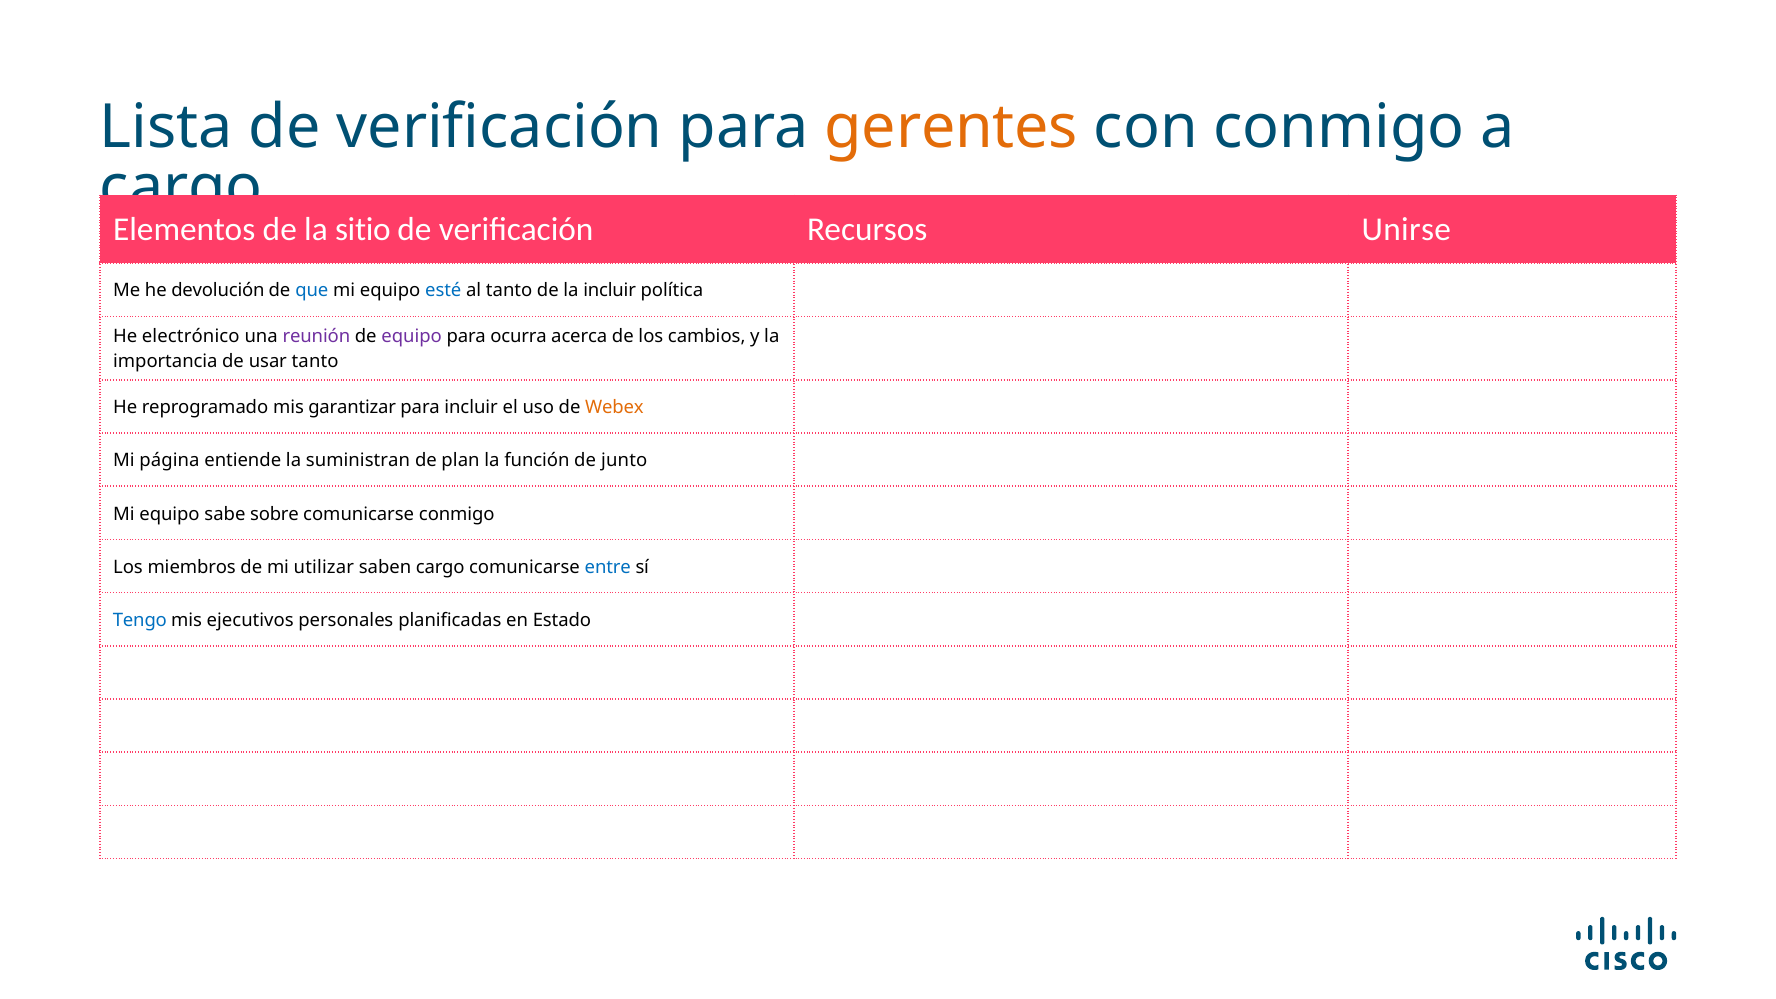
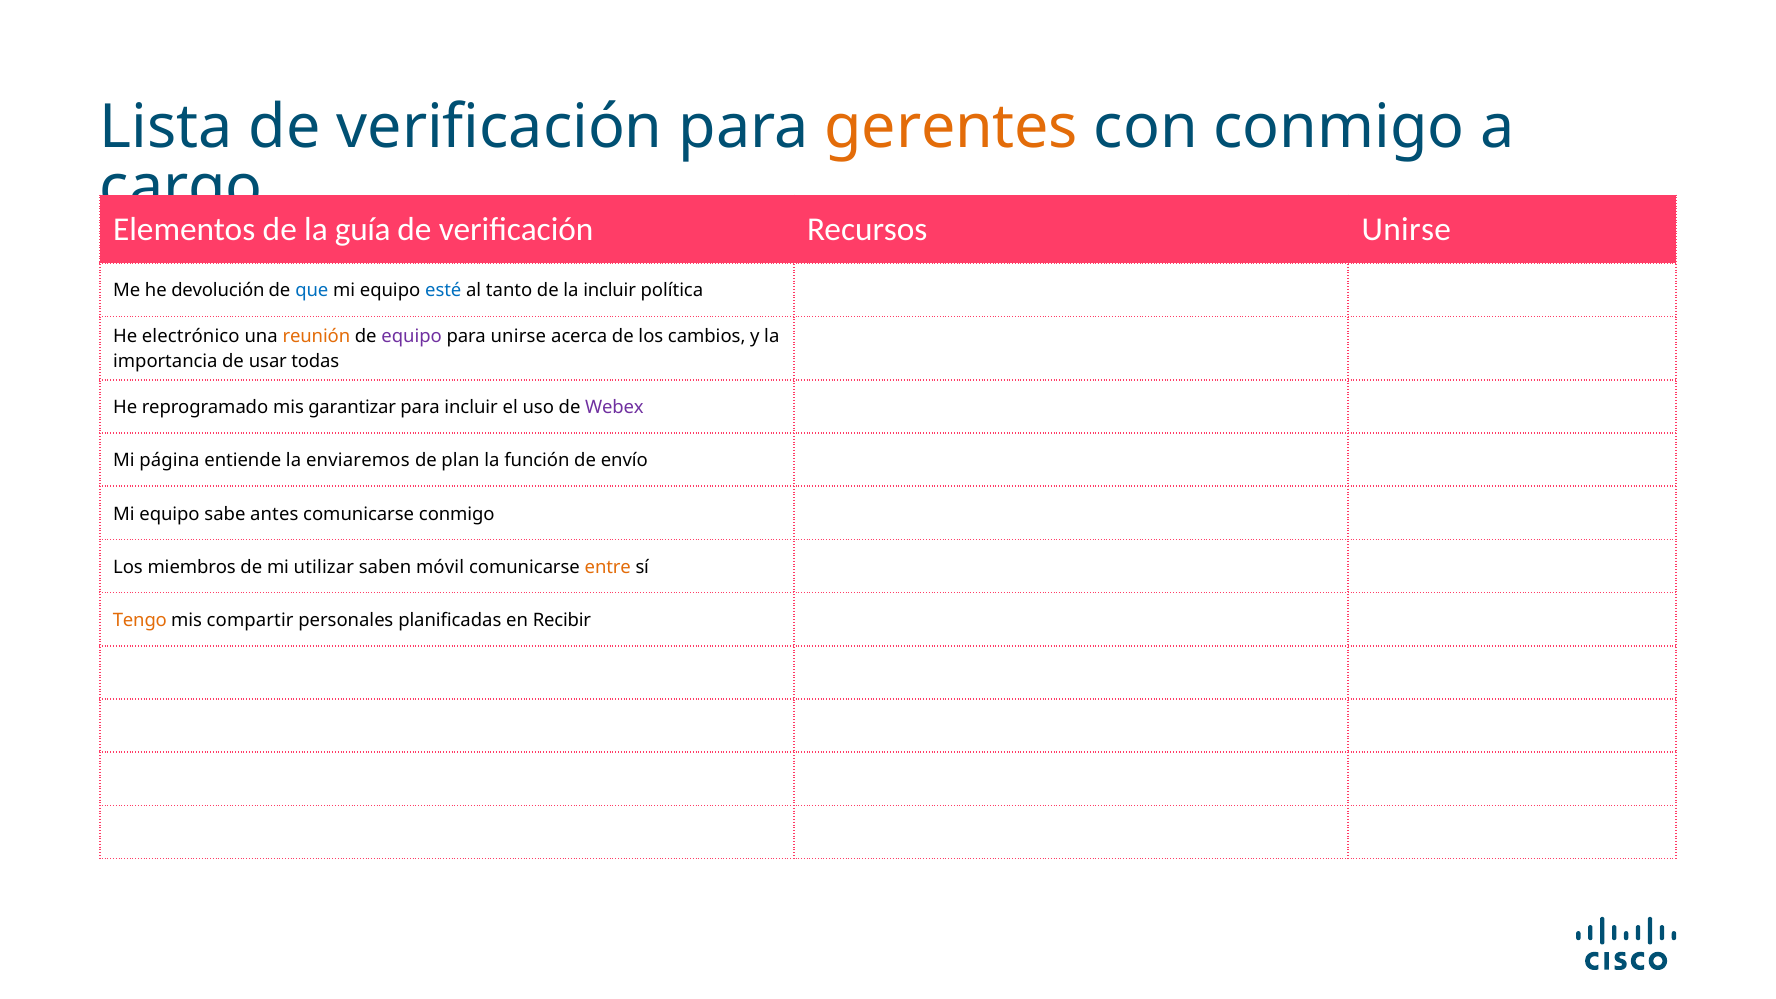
sitio: sitio -> guía (363, 230)
reunión colour: purple -> orange (316, 337)
para ocurra: ocurra -> unirse (518, 337)
usar tanto: tanto -> todas (315, 362)
Webex colour: orange -> purple (614, 408)
suministran: suministran -> enviaremos (358, 461)
junto: junto -> envío (624, 461)
sobre: sobre -> antes (274, 514)
saben cargo: cargo -> móvil (440, 567)
entre colour: blue -> orange (608, 567)
Tengo colour: blue -> orange (140, 620)
ejecutivos: ejecutivos -> compartir (250, 620)
Estado: Estado -> Recibir (562, 620)
